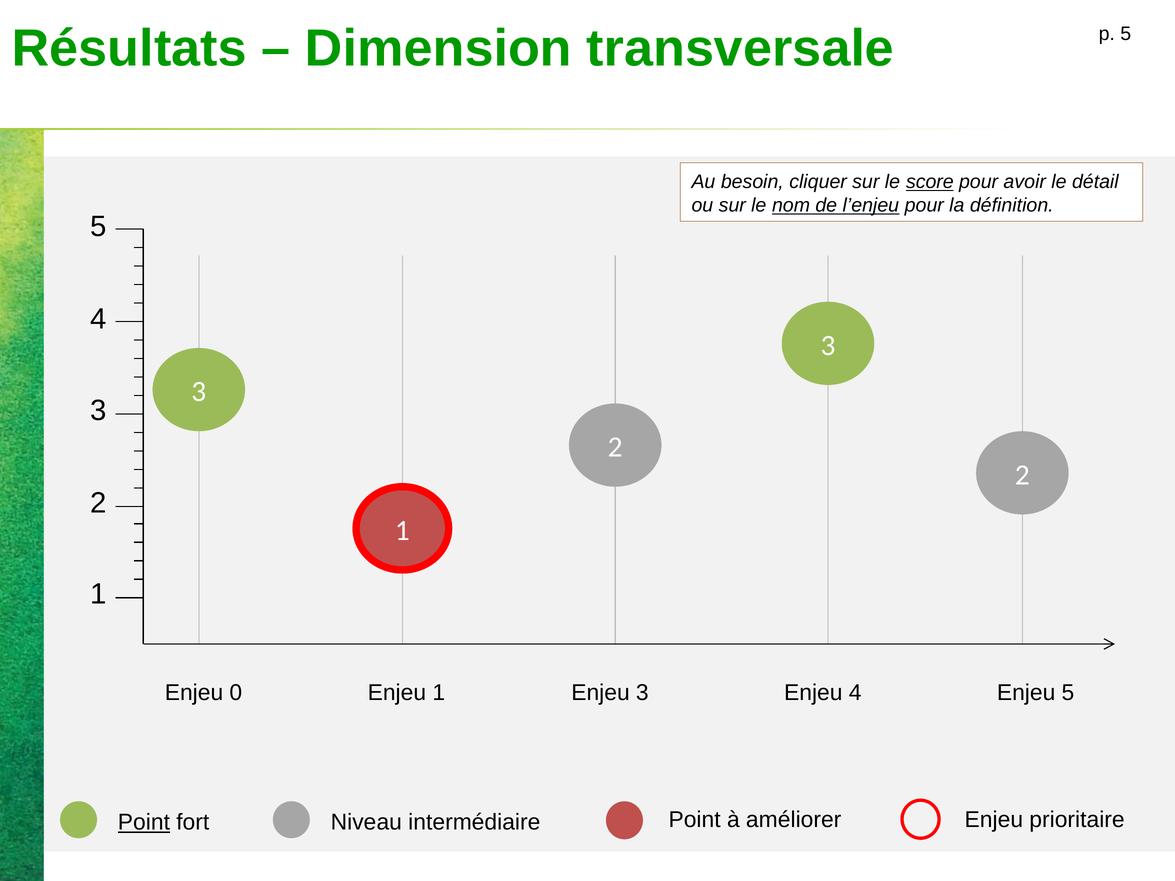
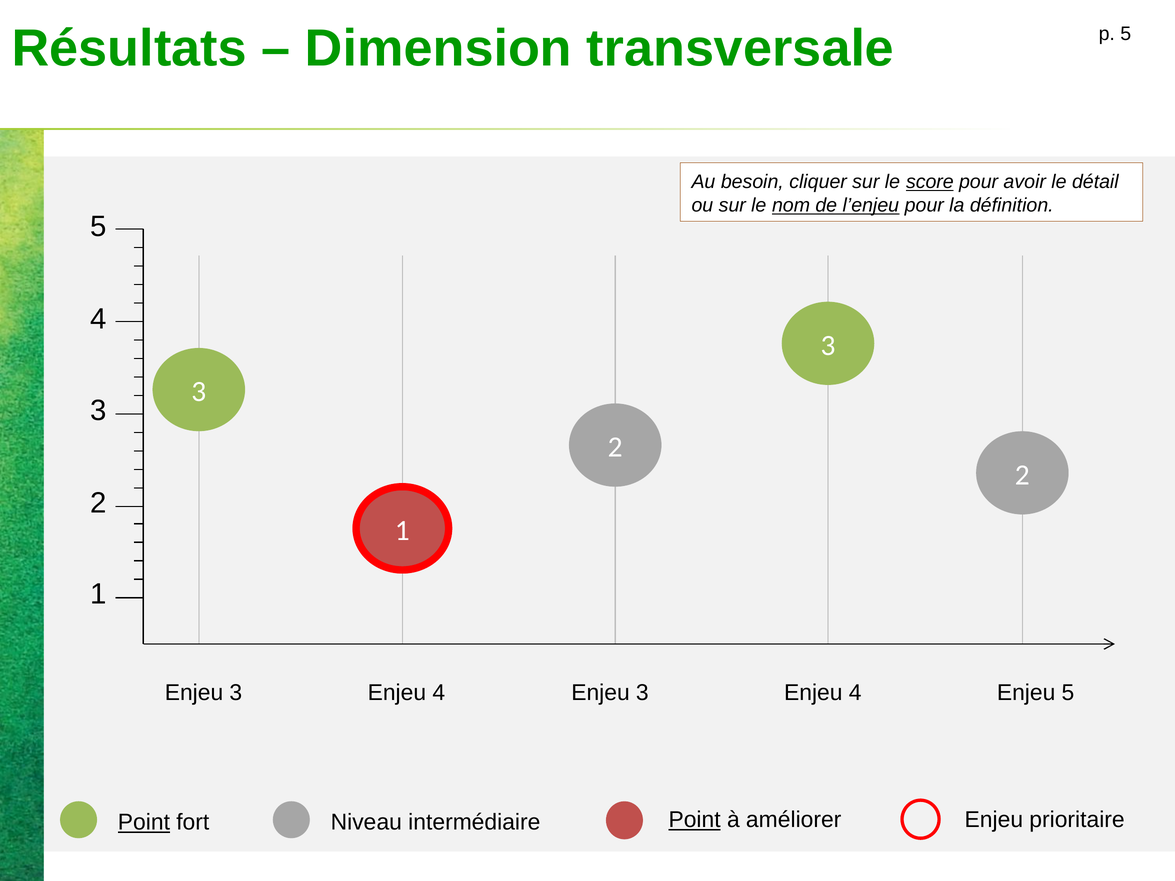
0: 0 -> 3 (236, 693)
1: 1 -> 4 (439, 693)
Point underline: none -> present (695, 820)
